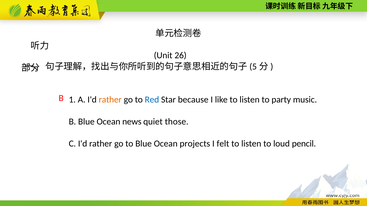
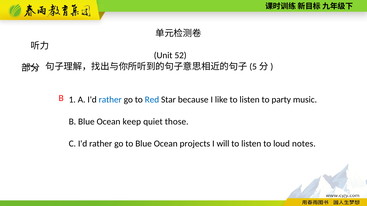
26: 26 -> 52 (181, 55)
rather colour: orange -> blue (110, 100)
news: news -> keep (132, 122)
felt: felt -> will (223, 144)
pencil: pencil -> notes (304, 144)
